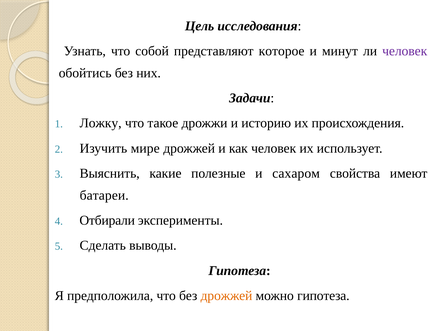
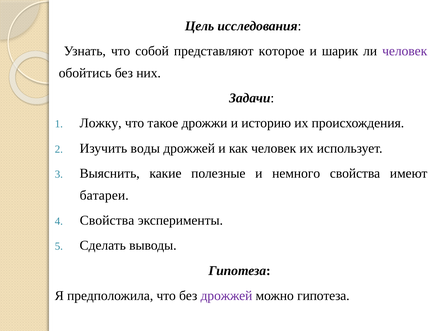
минут: минут -> шарик (340, 51)
мире: мире -> воды (145, 149)
сахаром: сахаром -> немного (296, 174)
Отбирали: Отбирали -> Свойства (107, 221)
дрожжей colour: orange -> purple (227, 296)
